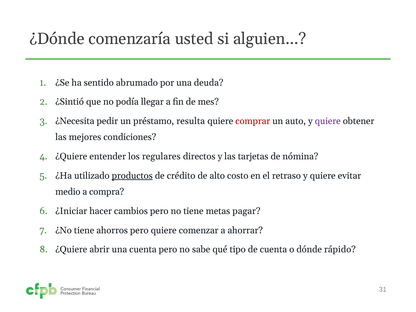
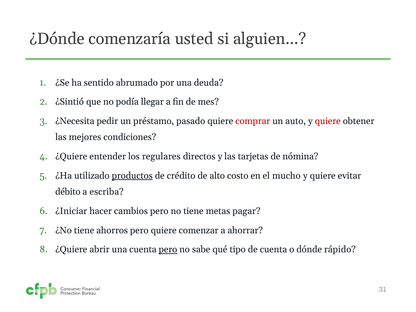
resulta: resulta -> pasado (191, 121)
quiere colour: purple -> red (328, 121)
retraso: retraso -> mucho (286, 176)
medio: medio -> débito (68, 192)
compra: compra -> escriba (107, 192)
pero underline: none -> present (168, 250)
